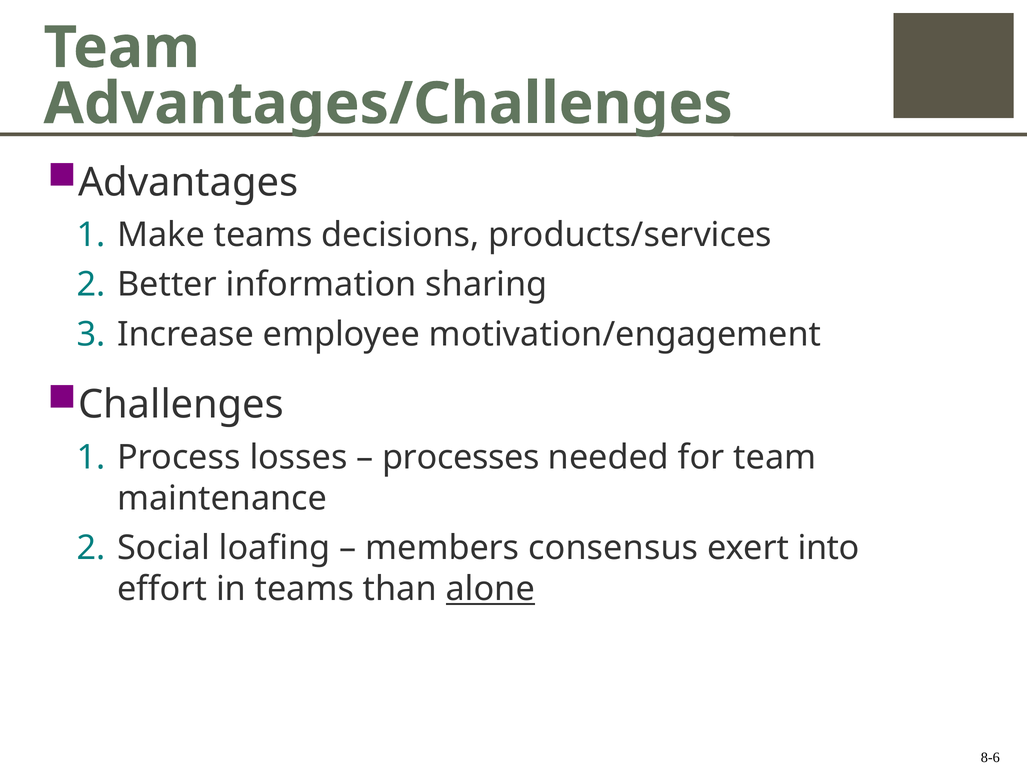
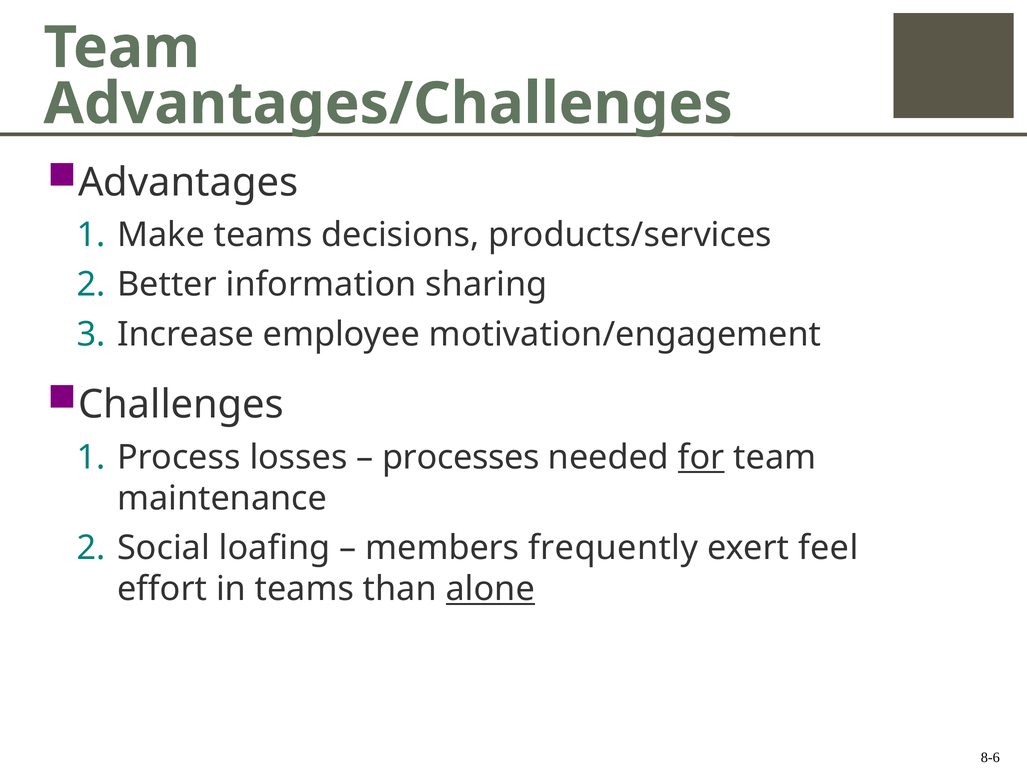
for underline: none -> present (701, 458)
consensus: consensus -> frequently (613, 548)
into: into -> feel (828, 548)
